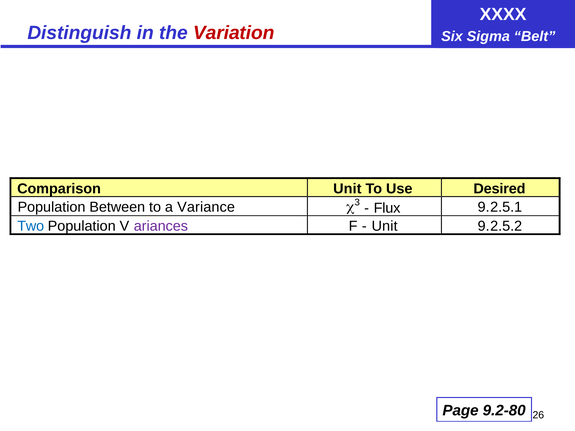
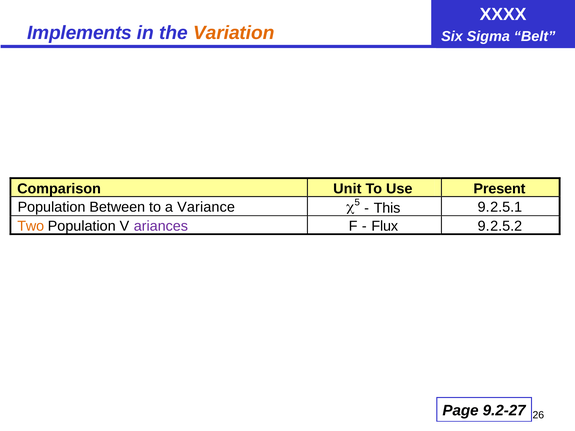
Distinguish: Distinguish -> Implements (80, 33)
Variation colour: red -> orange (234, 33)
Desired: Desired -> Present (499, 189)
3: 3 -> 5 (357, 202)
Flux: Flux -> This (387, 208)
Two colour: blue -> orange (31, 226)
Unit: Unit -> Flux (385, 226)
9.2-80: 9.2-80 -> 9.2-27 (504, 411)
